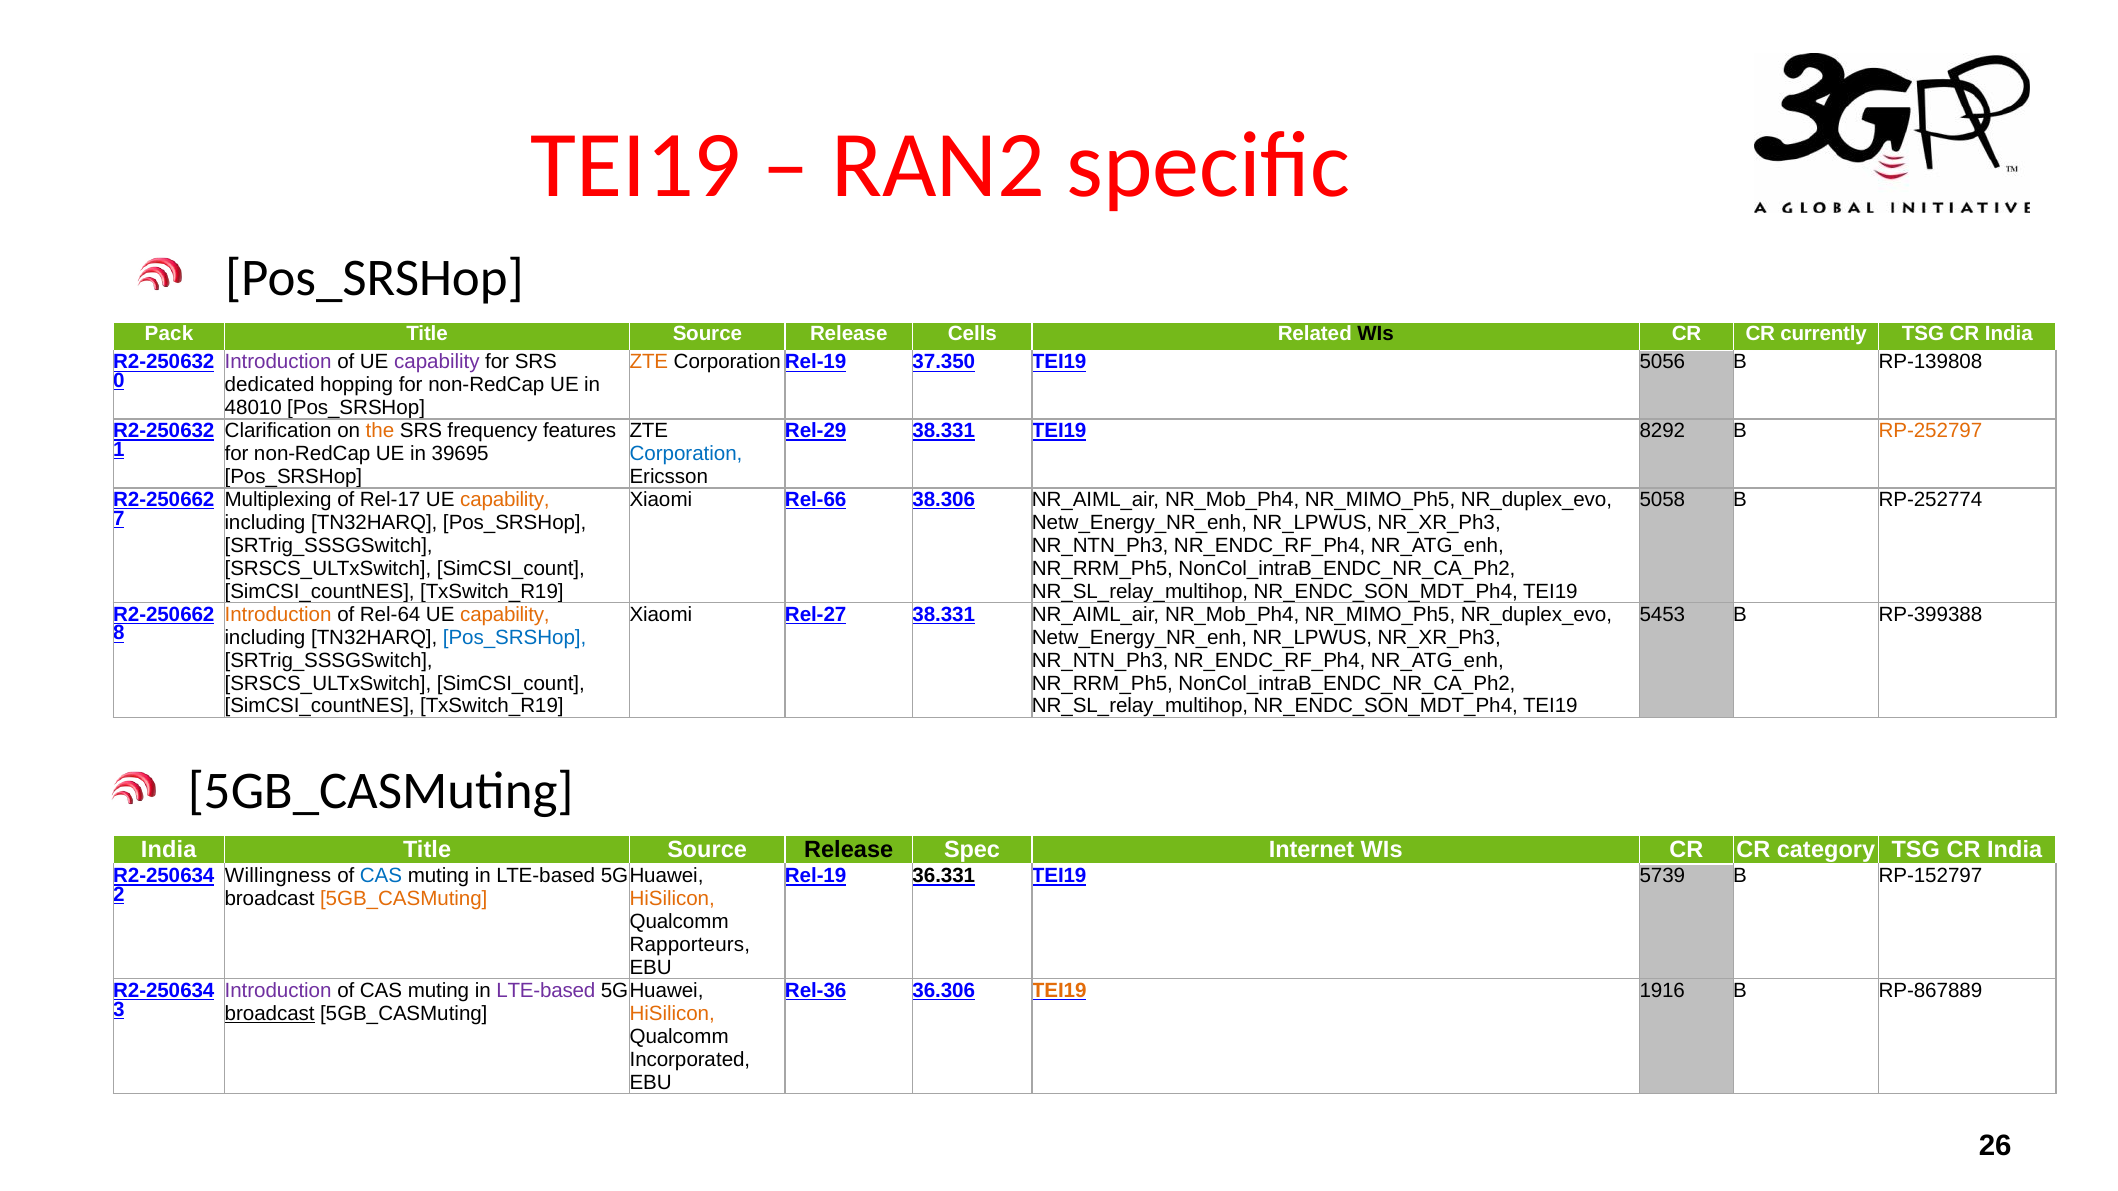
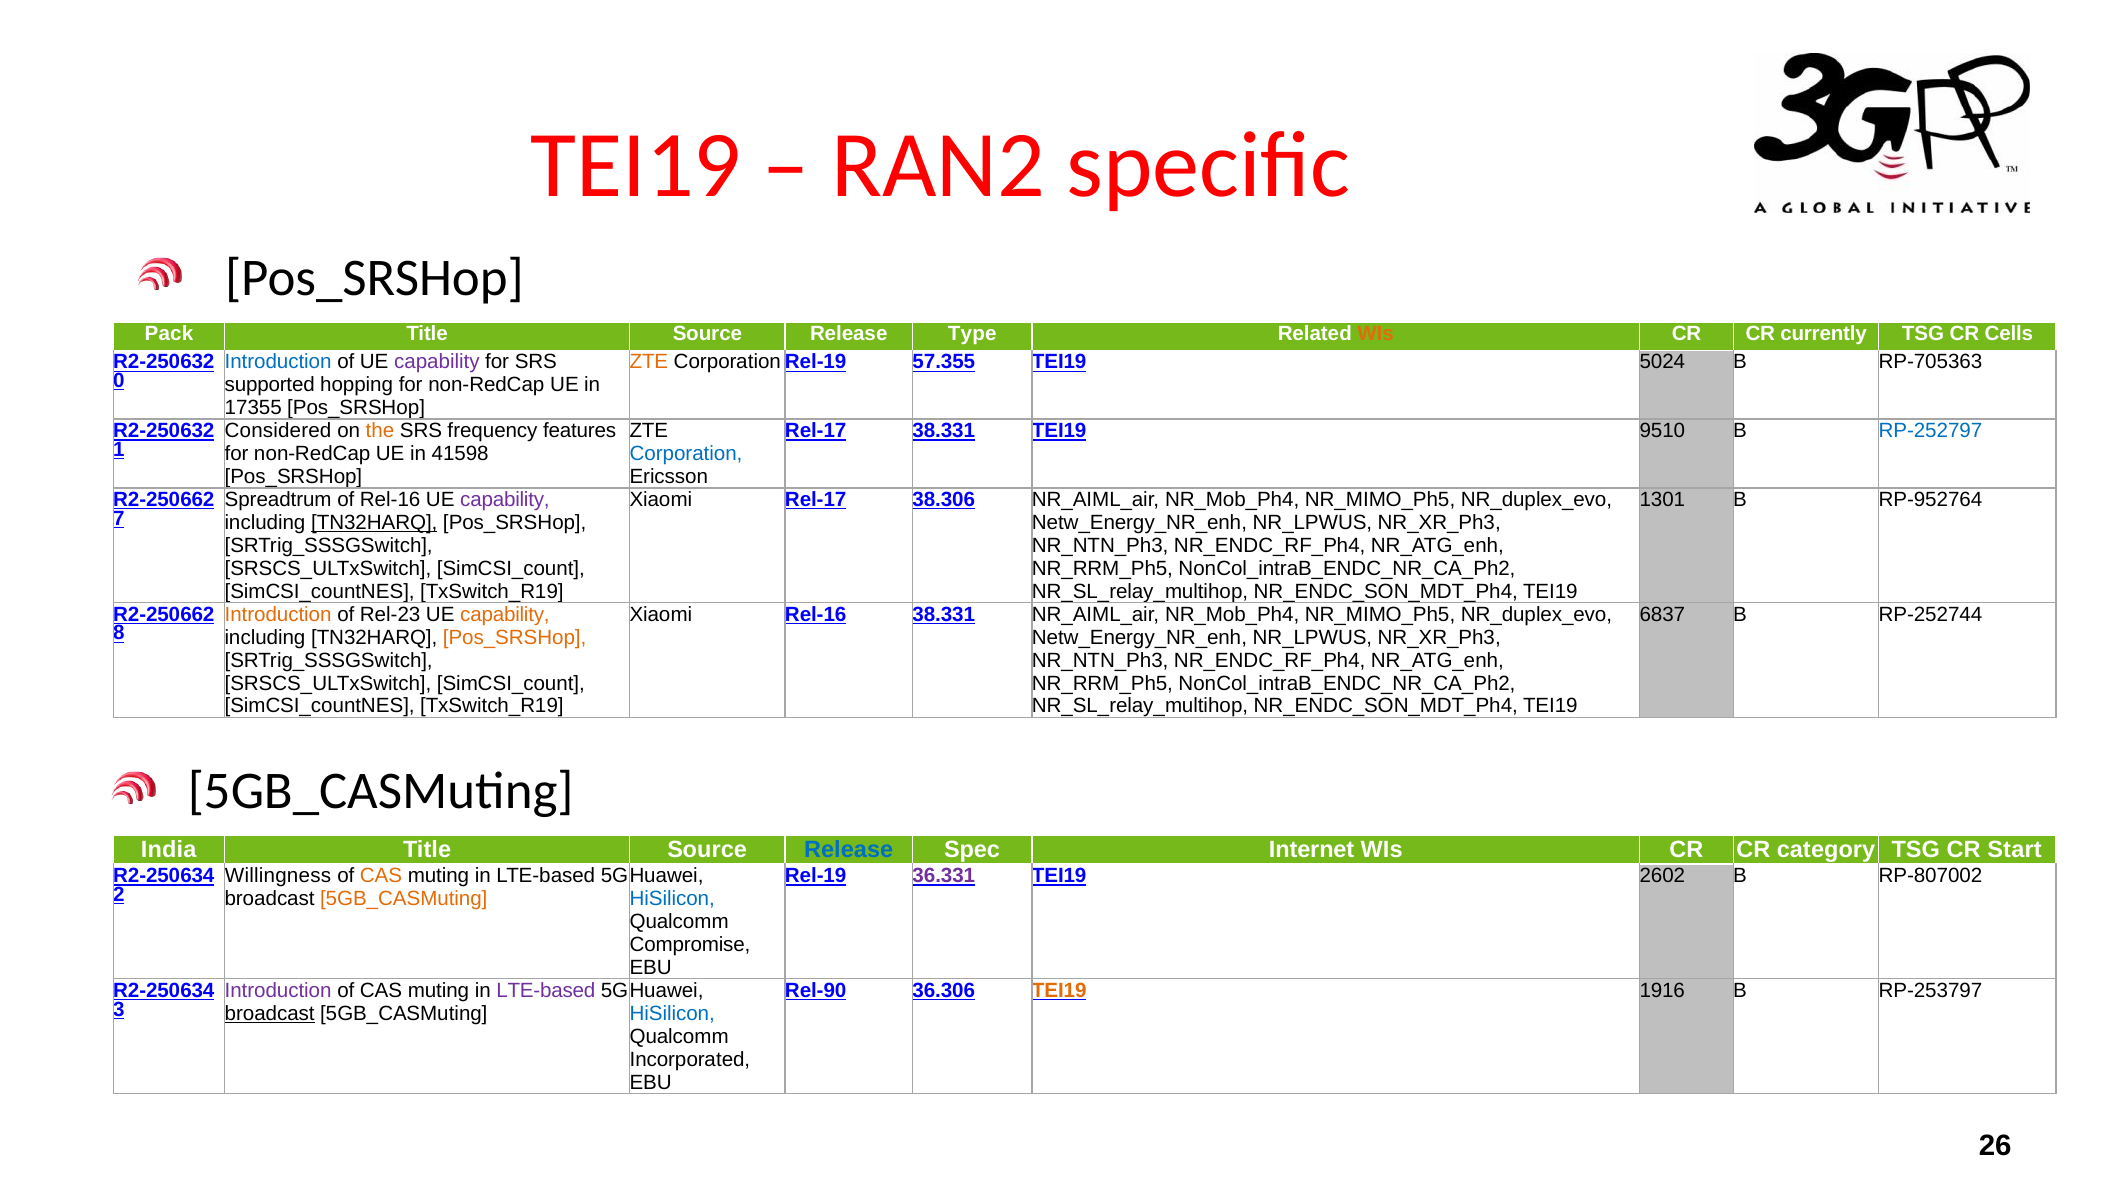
Cells: Cells -> Type (972, 334)
WIs colour: black -> orange (1376, 334)
India: India -> Cells (2009, 334)
Introduction colour: purple -> blue (278, 362)
37.350: 37.350 -> 57.355 (944, 362)
5056: 5056 -> 5024 (1662, 362)
RP-139808: RP-139808 -> RP-705363 (1930, 362)
dedicated: dedicated -> supported (270, 385)
48010: 48010 -> 17355 (253, 408)
Clarification: Clarification -> Considered (278, 431)
Rel-29: Rel-29 -> Rel-17 (816, 431)
8292: 8292 -> 9510 (1662, 431)
RP-252797 colour: orange -> blue (1930, 431)
39695: 39695 -> 41598 (460, 454)
Multiplexing: Multiplexing -> Spreadtrum (278, 500)
of Rel-17: Rel-17 -> Rel-16 (390, 500)
capability colour: orange -> purple (505, 500)
Xiaomi Rel-66: Rel-66 -> Rel-17 (816, 500)
5058: 5058 -> 1301 (1662, 500)
RP-252774: RP-252774 -> RP-952764 (1930, 500)
TN32HARQ underline: none -> present (374, 523)
Rel-64: Rel-64 -> Rel-23 (390, 615)
Xiaomi Rel-27: Rel-27 -> Rel-16 (816, 615)
5453: 5453 -> 6837 (1662, 615)
RP-399388: RP-399388 -> RP-252744 (1930, 615)
Pos_SRSHop colour: blue -> orange (515, 638)
Release colour: black -> blue (849, 850)
category TSG CR India: India -> Start (2015, 850)
CAS colour: blue -> orange (381, 876)
36.331 colour: black -> purple (944, 876)
5739: 5739 -> 2602 (1662, 876)
RP-152797: RP-152797 -> RP-807002 (1930, 876)
HiSilicon colour: orange -> blue (672, 899)
Rapporteurs: Rapporteurs -> Compromise (690, 945)
Rel-36: Rel-36 -> Rel-90 (816, 991)
RP-867889: RP-867889 -> RP-253797 (1930, 991)
HiSilicon colour: orange -> blue (672, 1014)
